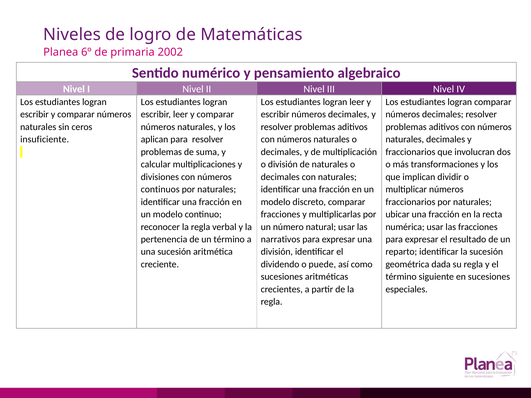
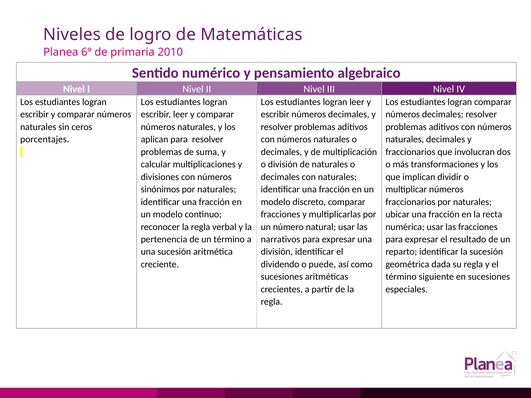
2002: 2002 -> 2010 (170, 52)
insuficiente: insuficiente -> porcentajes (45, 139)
continuos: continuos -> sinónimos (160, 189)
